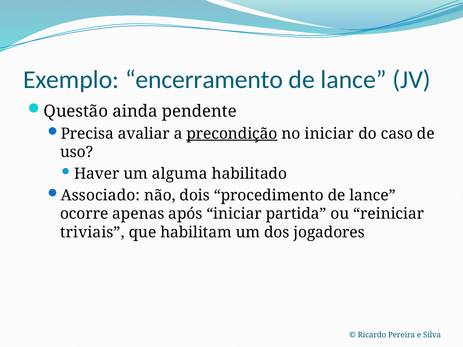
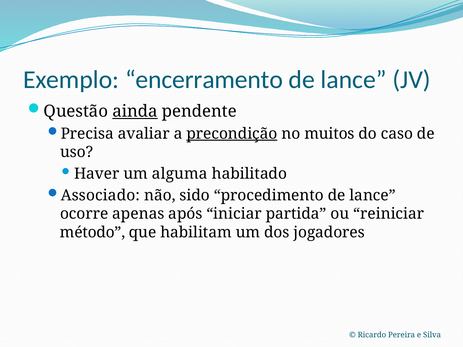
ainda underline: none -> present (135, 111)
no iniciar: iniciar -> muitos (329, 134)
dois: dois -> sido (195, 195)
triviais: triviais -> método (93, 233)
